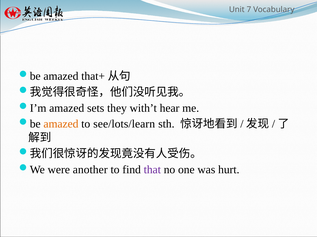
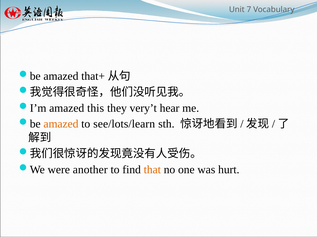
sets: sets -> this (96, 108)
with’t: with’t -> very’t (143, 108)
that colour: purple -> orange (152, 170)
